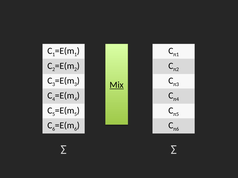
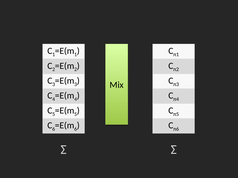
Mix underline: present -> none (117, 85)
